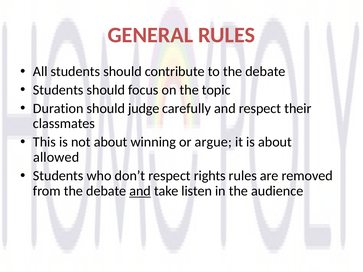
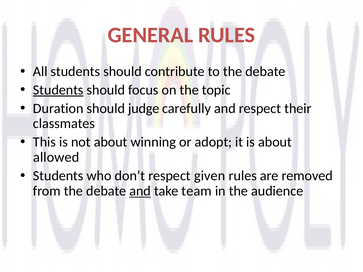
Students underline: none -> present (58, 90)
argue: argue -> adopt (213, 142)
rights: rights -> given (210, 176)
listen: listen -> team (197, 191)
